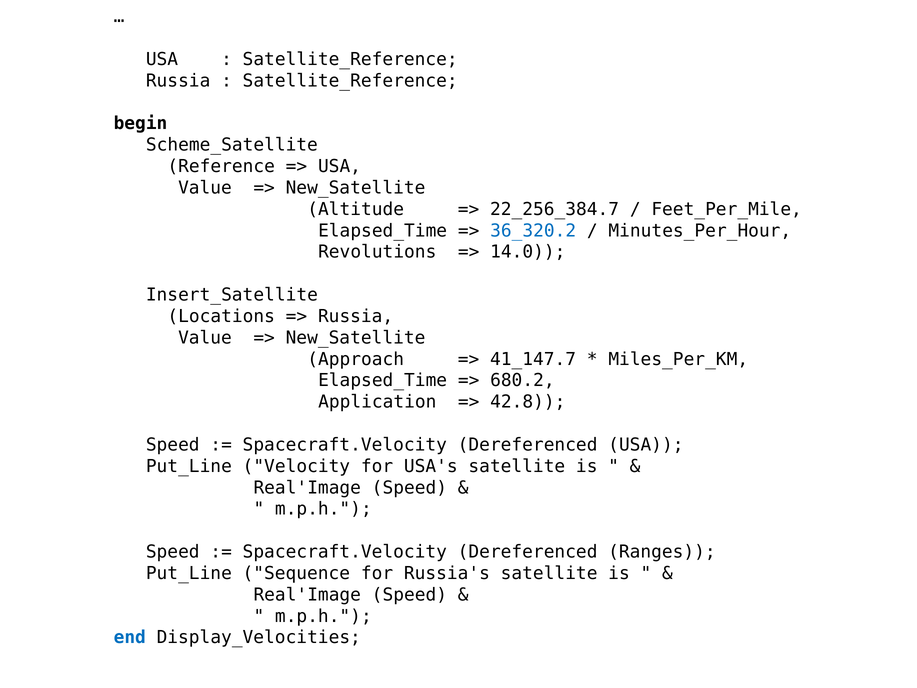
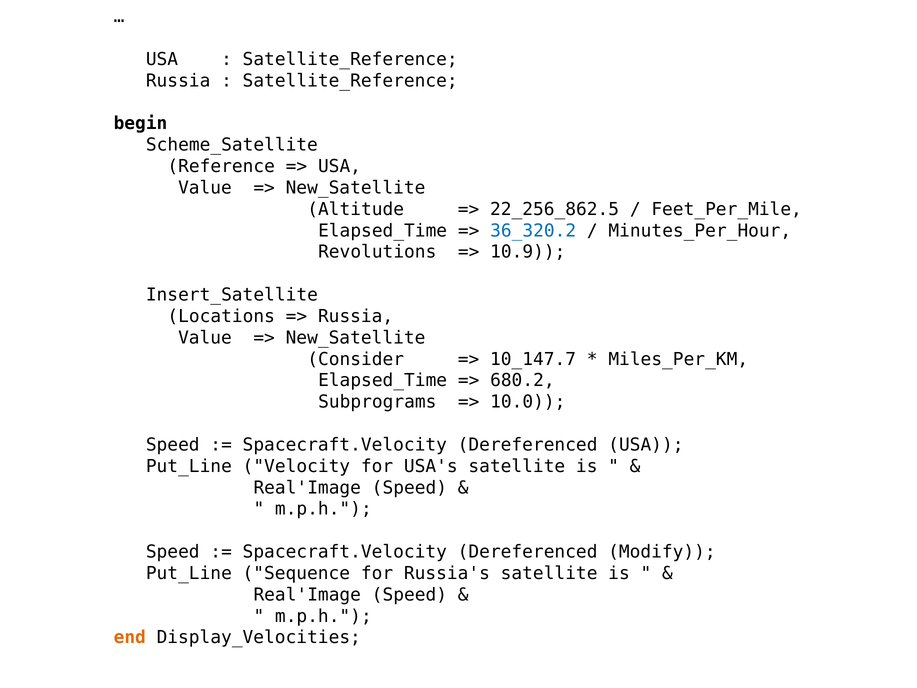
22_256_384.7: 22_256_384.7 -> 22_256_862.5 (555, 209)
14.0: 14.0 -> 10.9 (528, 252)
Approach: Approach -> Consider (356, 359)
41_147.7: 41_147.7 -> 10_147.7 (533, 359)
Application: Application -> Subprograms (377, 402)
42.8: 42.8 -> 10.0 (528, 402)
Ranges: Ranges -> Modify (662, 552)
end colour: blue -> orange (130, 637)
